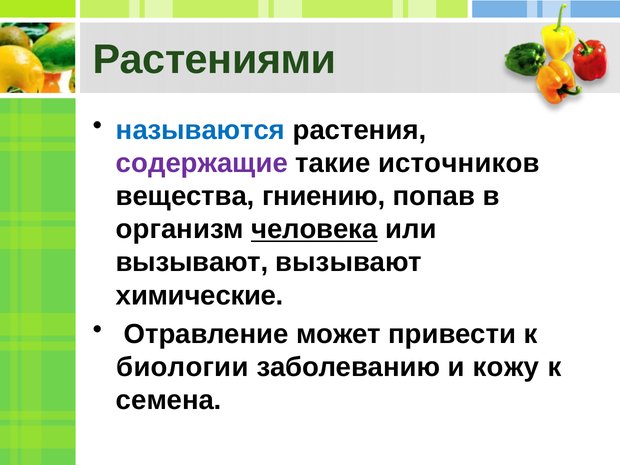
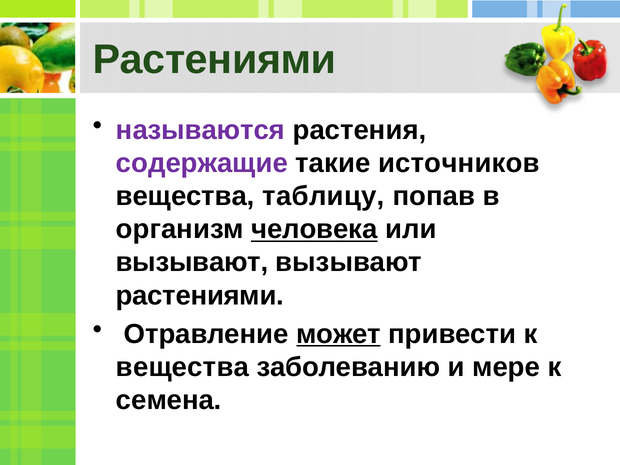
называются colour: blue -> purple (200, 130)
гниению: гниению -> таблицу (324, 196)
химические: химические -> растениями (200, 295)
может underline: none -> present (339, 334)
биологии: биологии -> вещества (182, 367)
кожу: кожу -> мере (506, 367)
